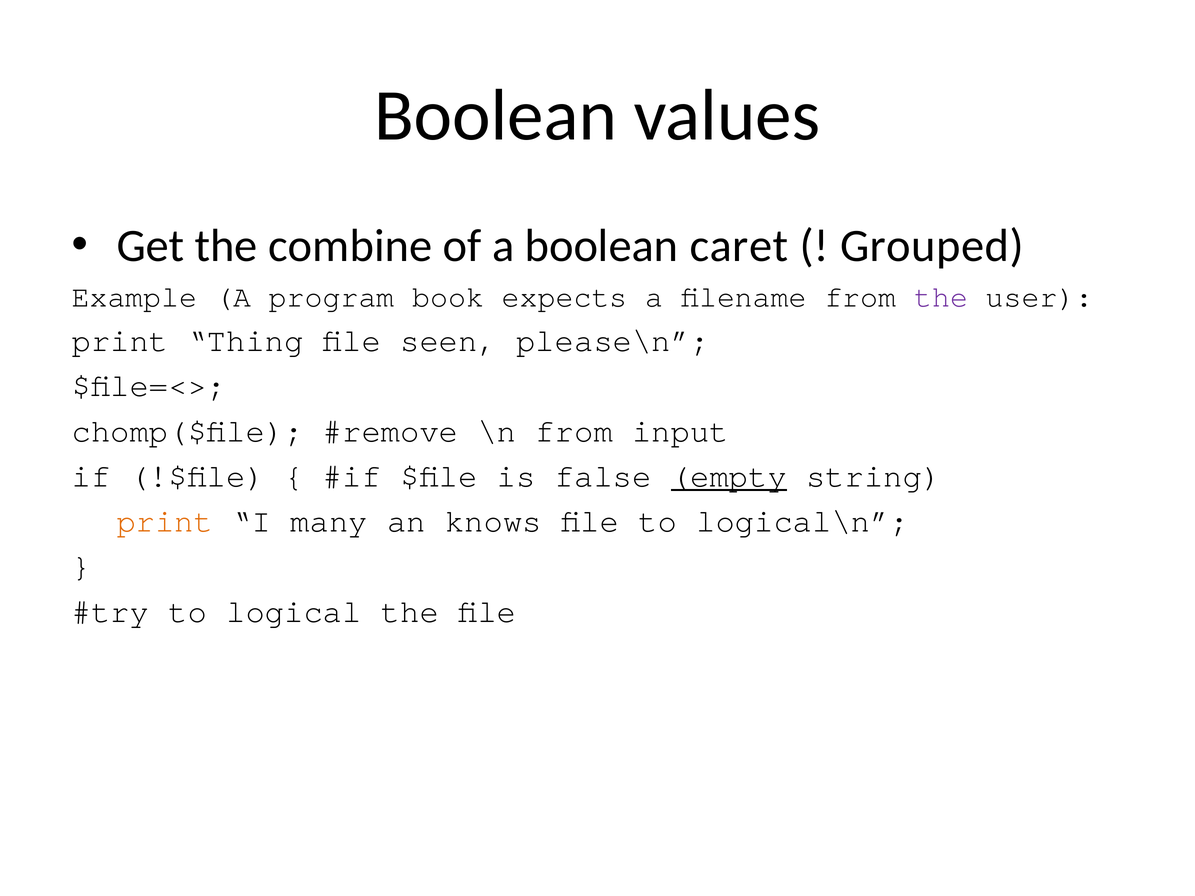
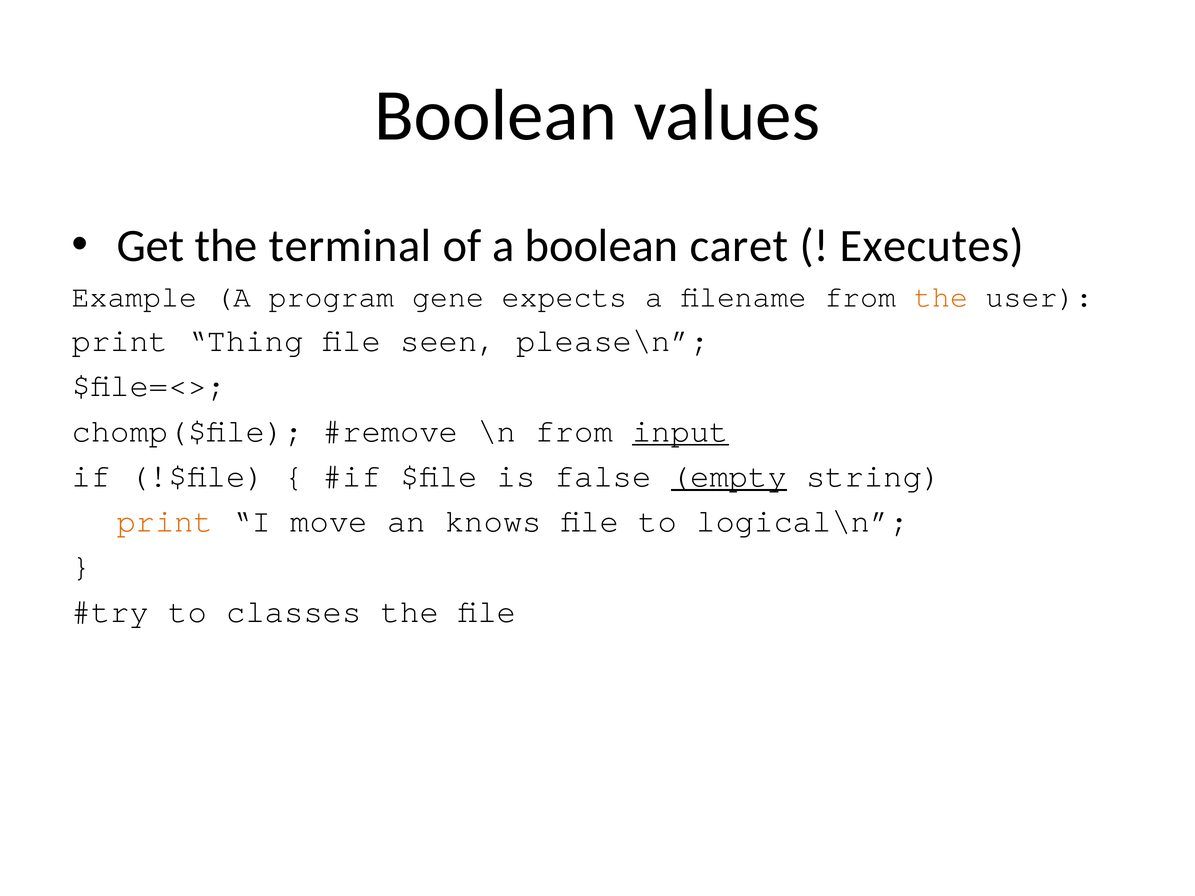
combine: combine -> terminal (350, 246)
Grouped: Grouped -> Executes (932, 246)
book: book -> gene (448, 297)
the colour: purple -> orange (941, 297)
input underline: none -> present (680, 431)
many: many -> move (329, 521)
logical: logical -> classes (294, 612)
